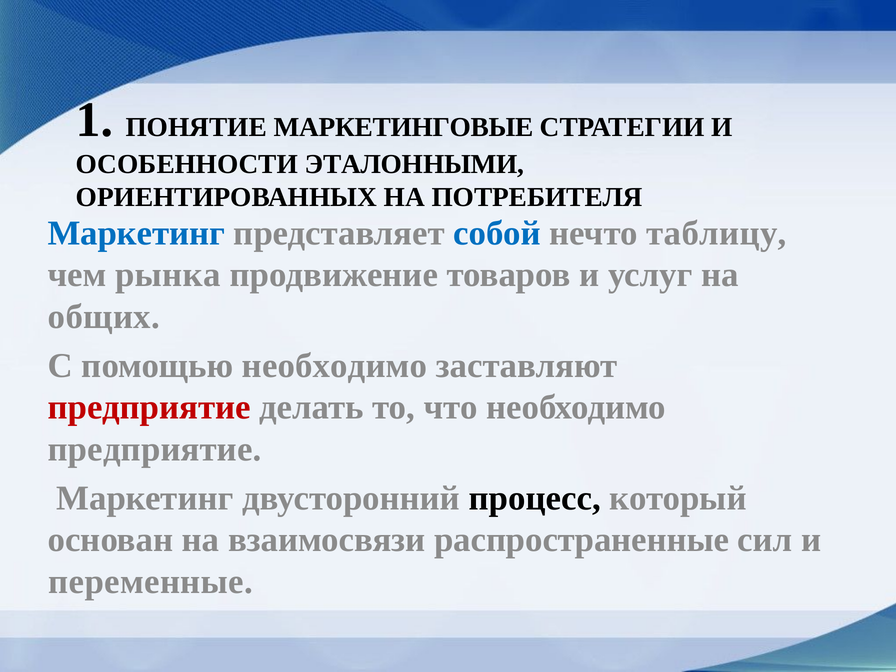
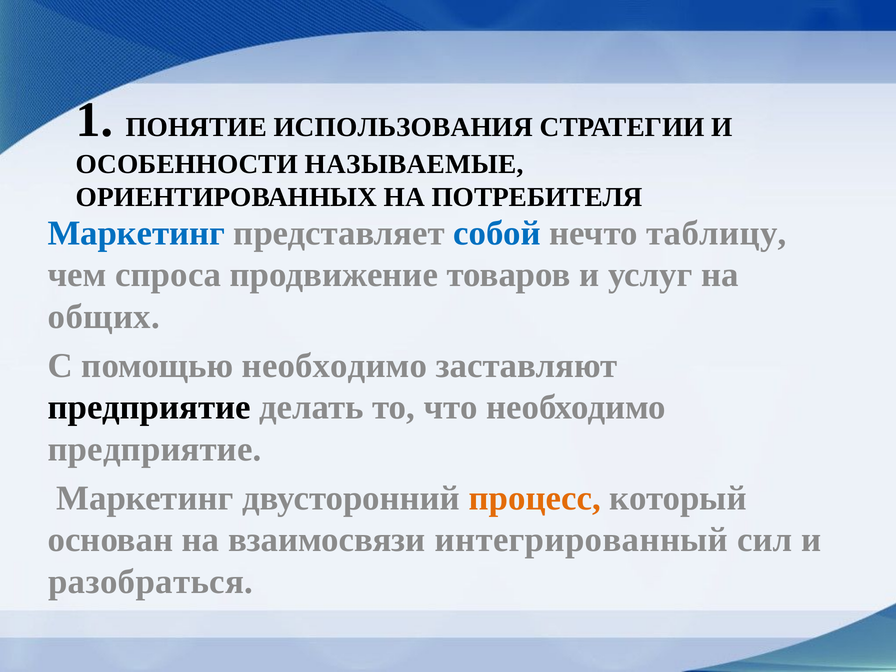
МАРКЕТИНГОВЫЕ: МАРКЕТИНГОВЫЕ -> ИСПОЛЬЗОВАНИЯ (403, 127)
ЭТАЛОННЫМИ: ЭТАЛОННЫМИ -> НАЗЫВАЕМЫЕ (414, 164)
рынка: рынка -> спроса (168, 275)
предприятие colour: red -> black (149, 407)
процесс colour: black -> orange (535, 498)
распространенные: распространенные -> интегрированный (581, 540)
переменные: переменные -> разобраться (151, 582)
